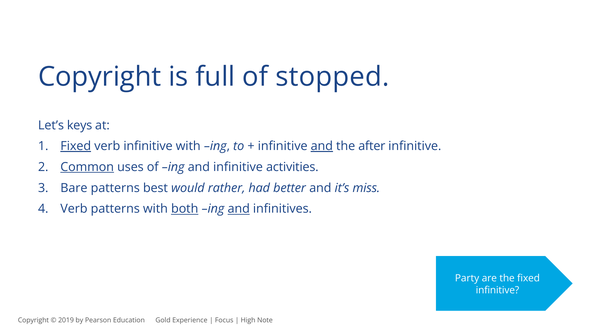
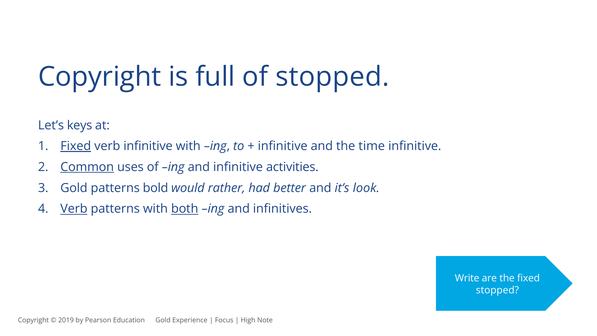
and underline: present -> none (322, 146)
after: after -> time (372, 146)
Bare: Bare -> Gold (74, 188)
best: best -> bold (156, 188)
miss: miss -> look (366, 188)
Verb underline: none -> present (74, 209)
and underline: present -> none (239, 209)
Party: Party -> Write (467, 278)
infinitive: infinitive -> stopped (497, 290)
